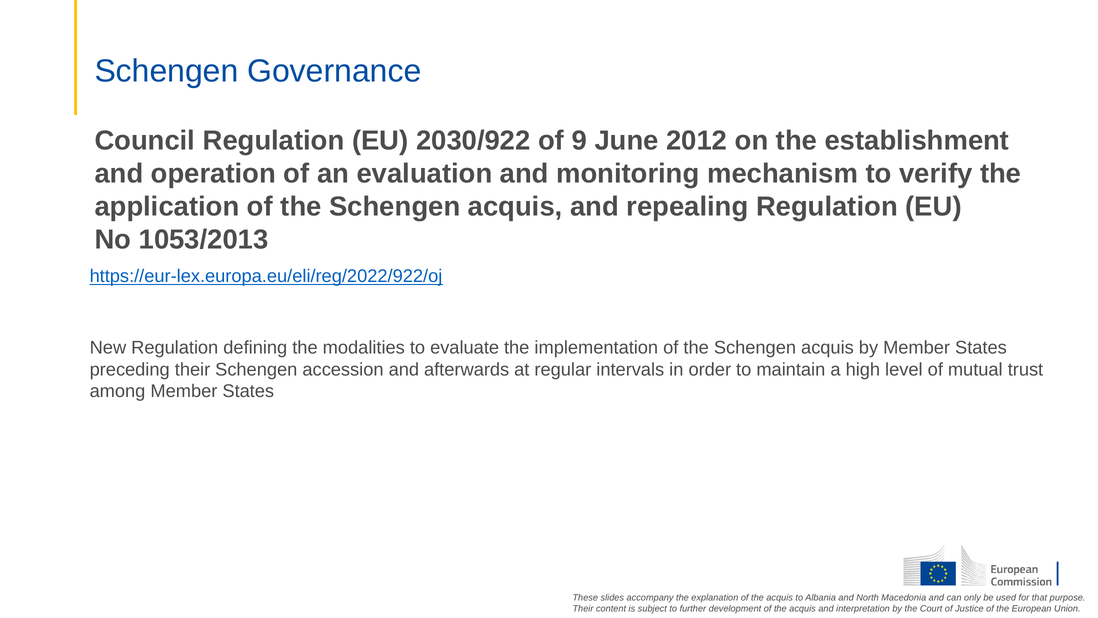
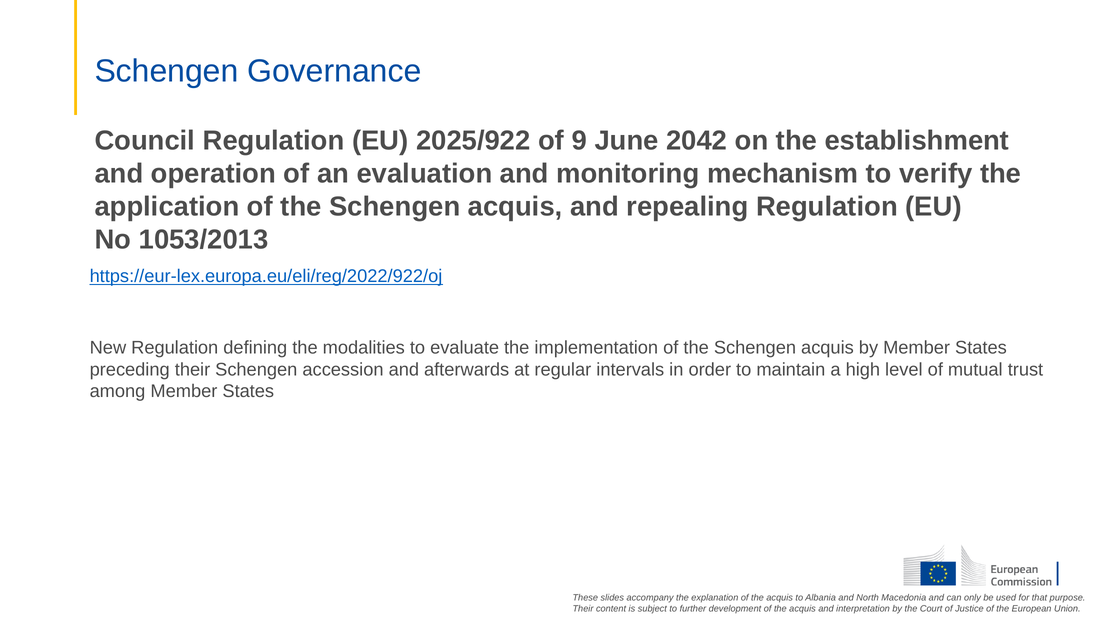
2030/922: 2030/922 -> 2025/922 (473, 141)
2012: 2012 -> 2042 (697, 141)
